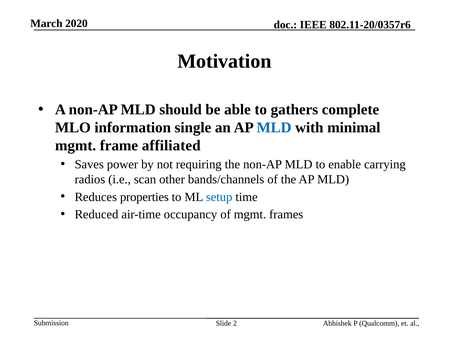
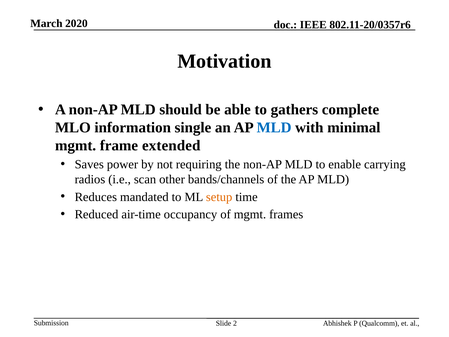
affiliated: affiliated -> extended (171, 145)
properties: properties -> mandated (144, 197)
setup colour: blue -> orange (219, 197)
